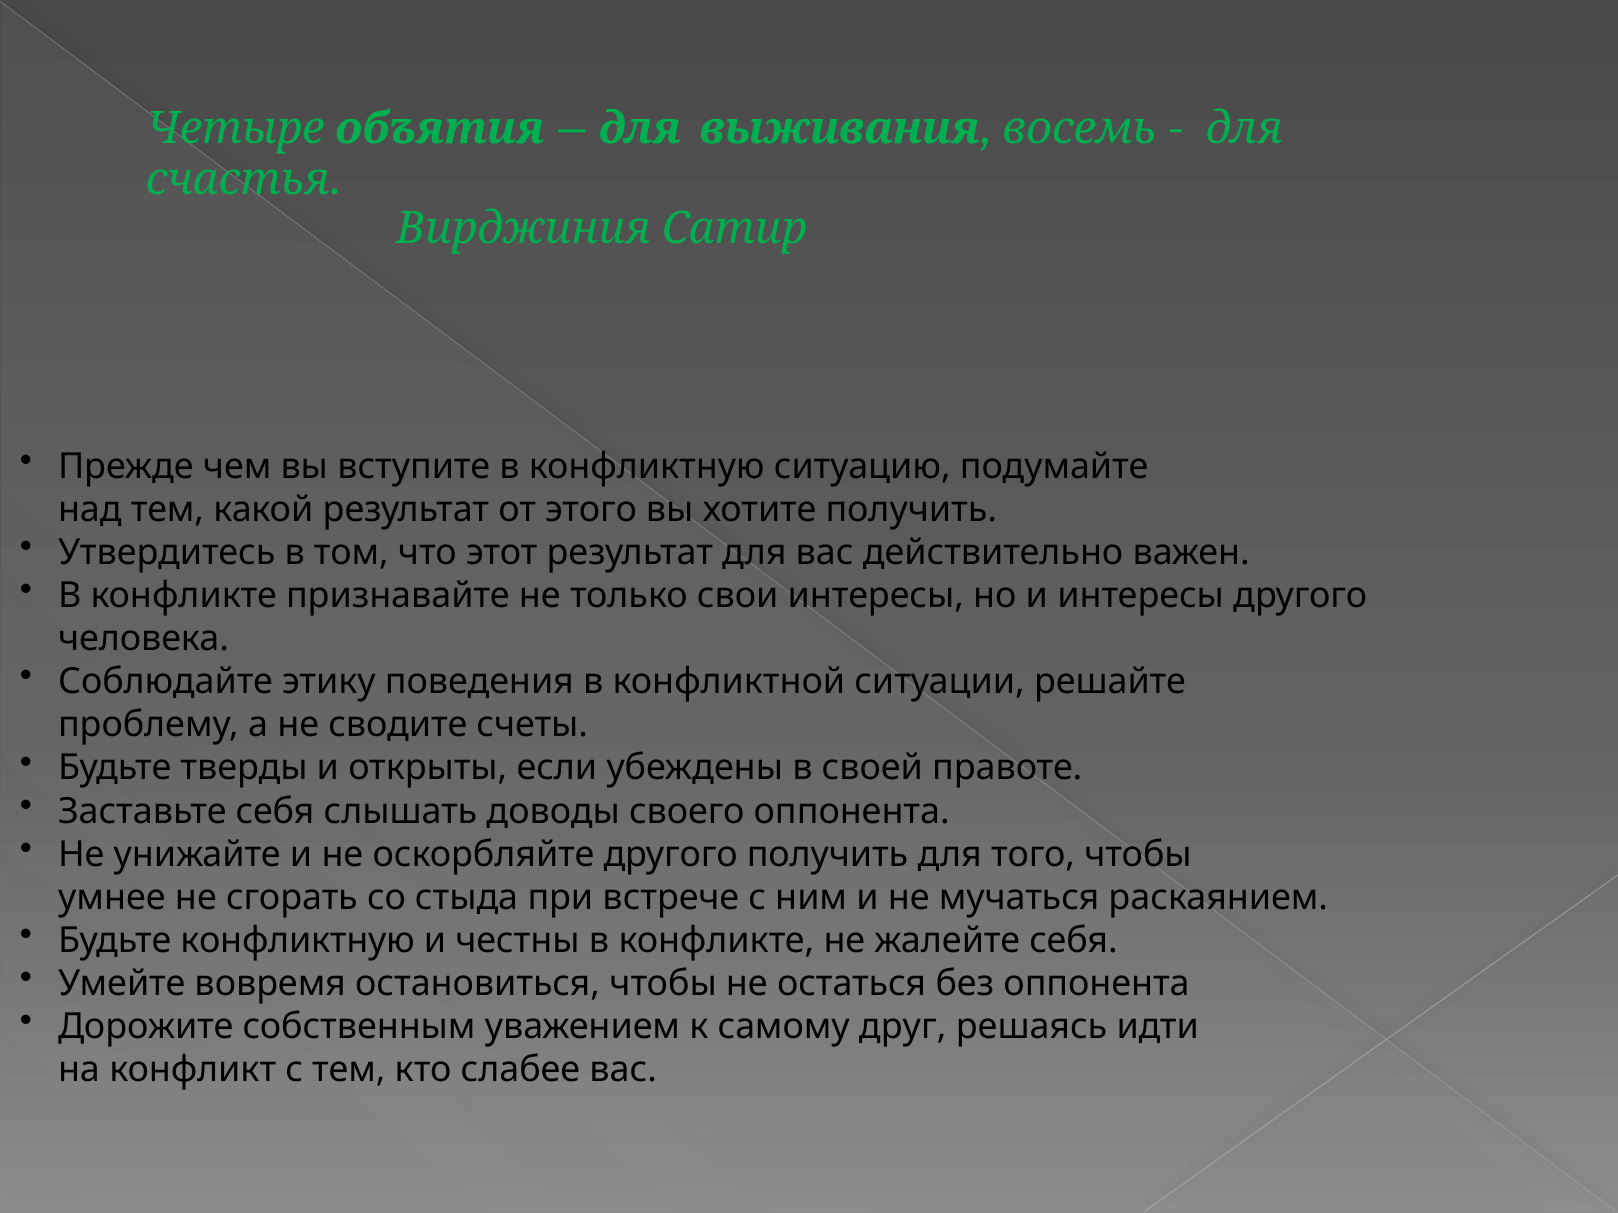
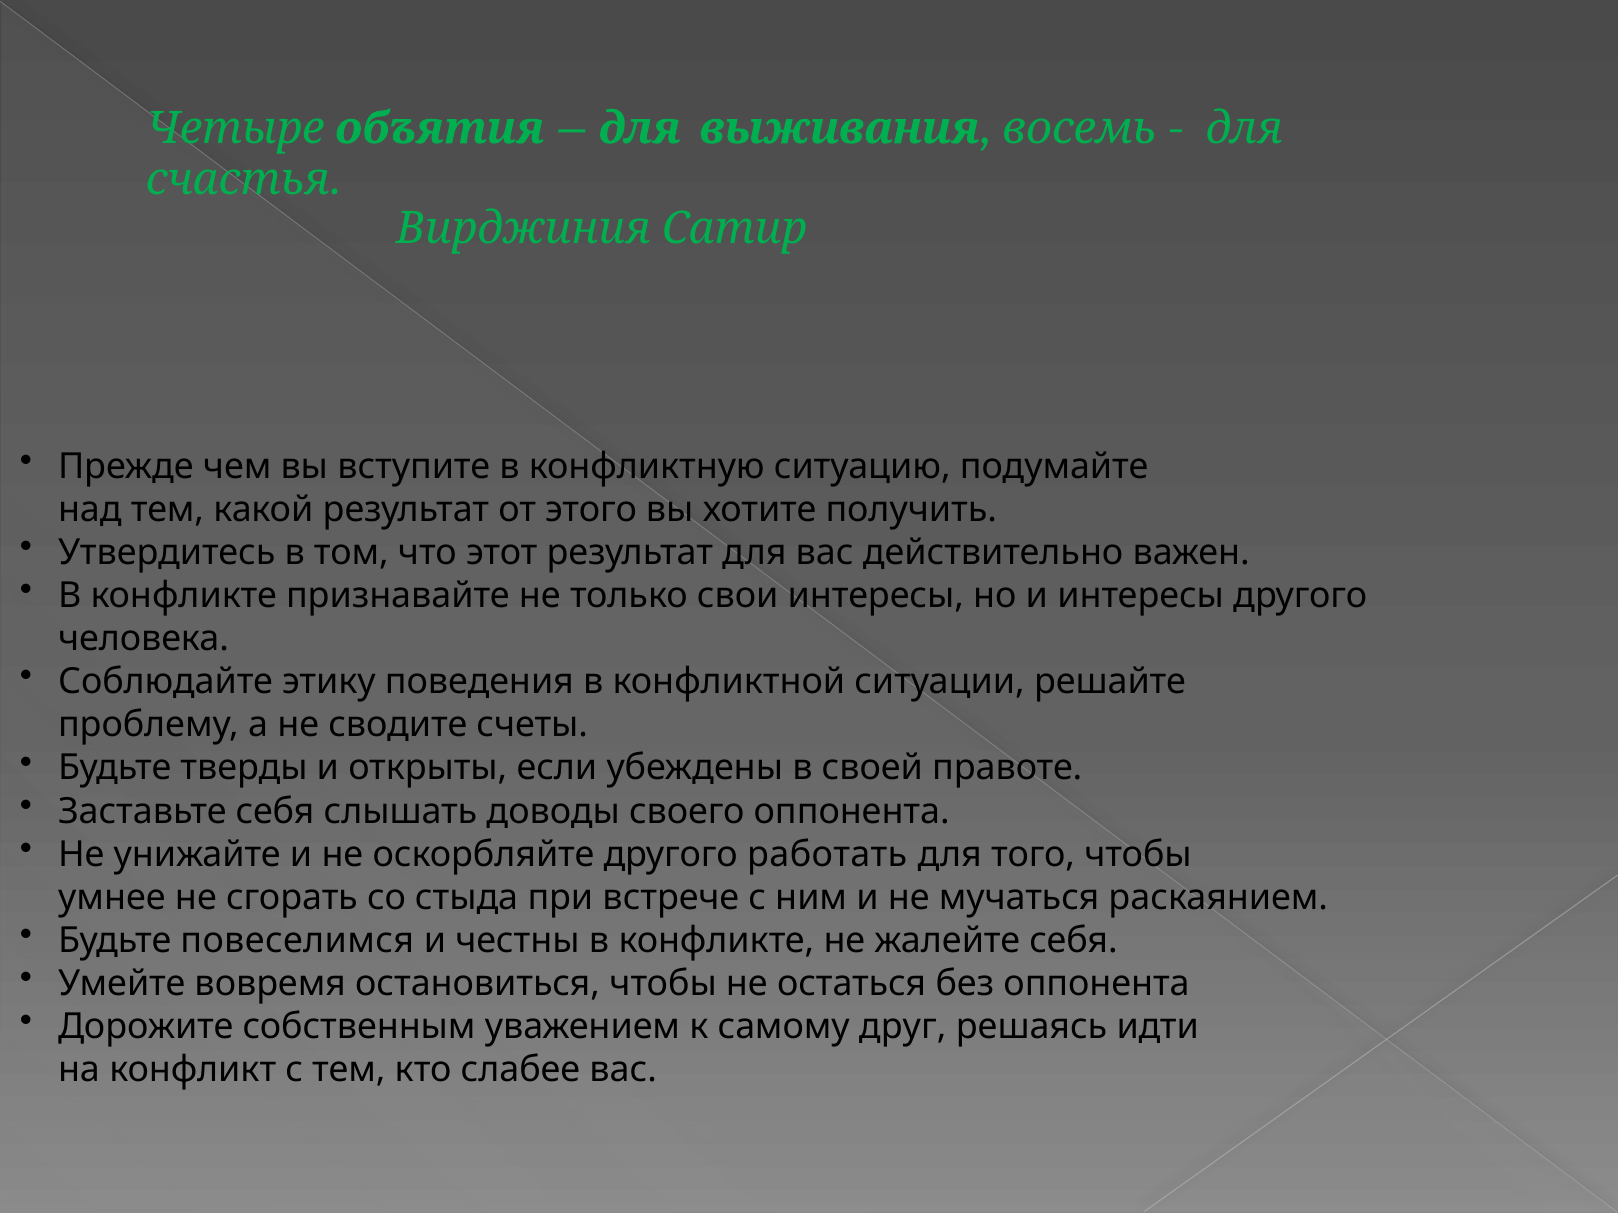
другого получить: получить -> работать (827, 855)
Будьте конфликтную: конфликтную -> повеселимся (297, 941)
